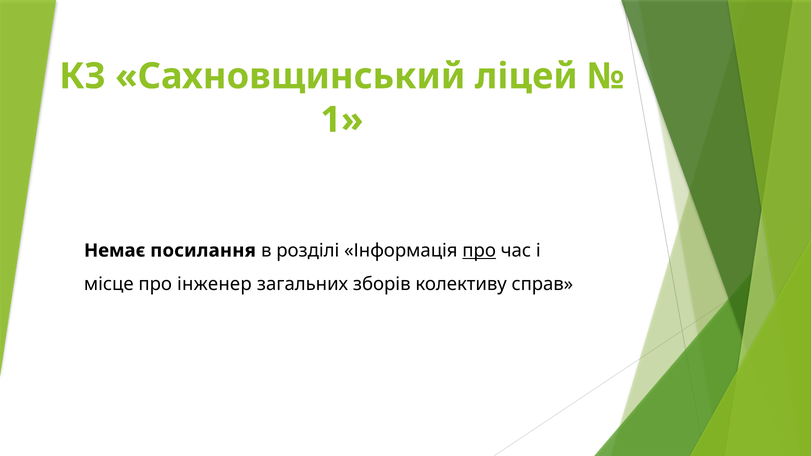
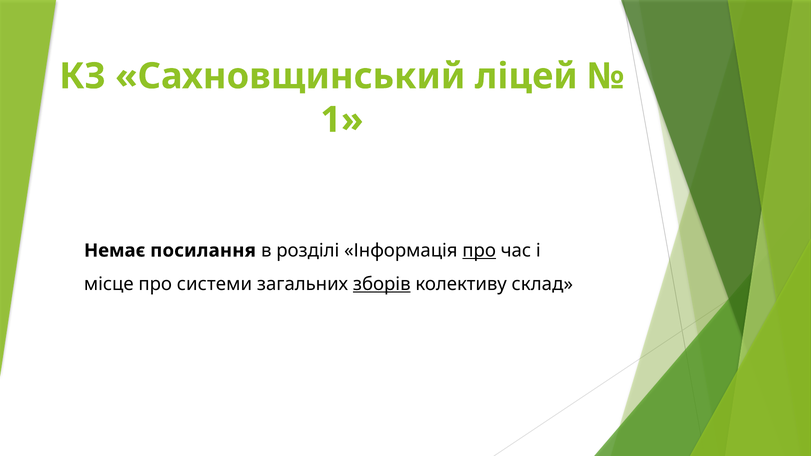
інженер: інженер -> системи (214, 284)
зборів underline: none -> present (382, 284)
справ: справ -> склад (542, 284)
